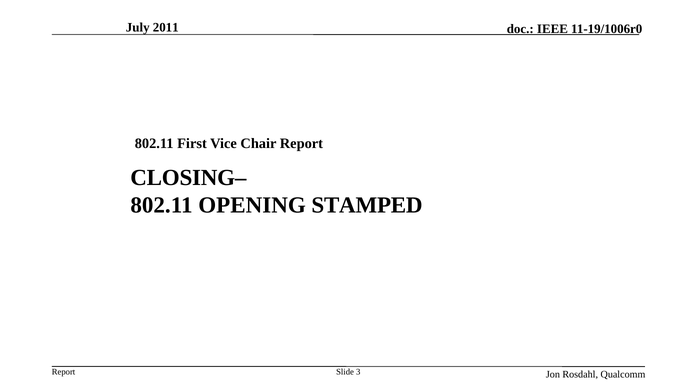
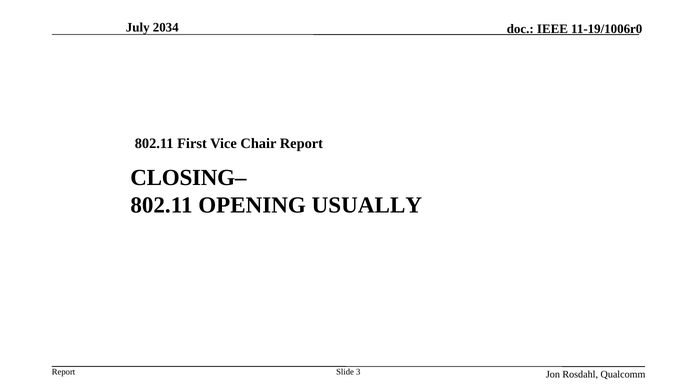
2011: 2011 -> 2034 (166, 28)
STAMPED: STAMPED -> USUALLY (367, 205)
